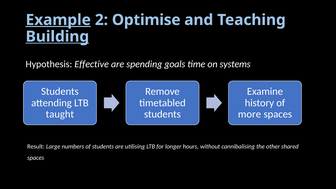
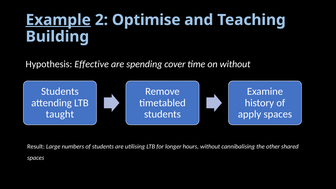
Building underline: present -> none (57, 37)
goals: goals -> cover (175, 64)
on systems: systems -> without (235, 64)
more: more -> apply (250, 114)
